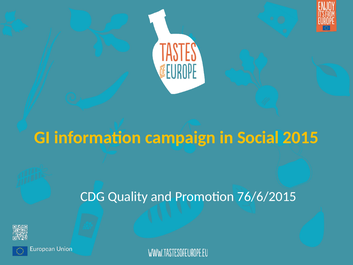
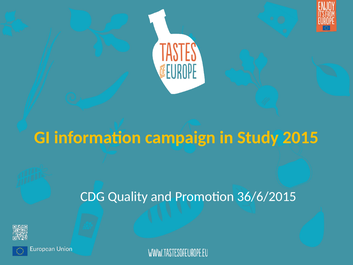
Social: Social -> Study (258, 137)
76/6/2015: 76/6/2015 -> 36/6/2015 (267, 196)
